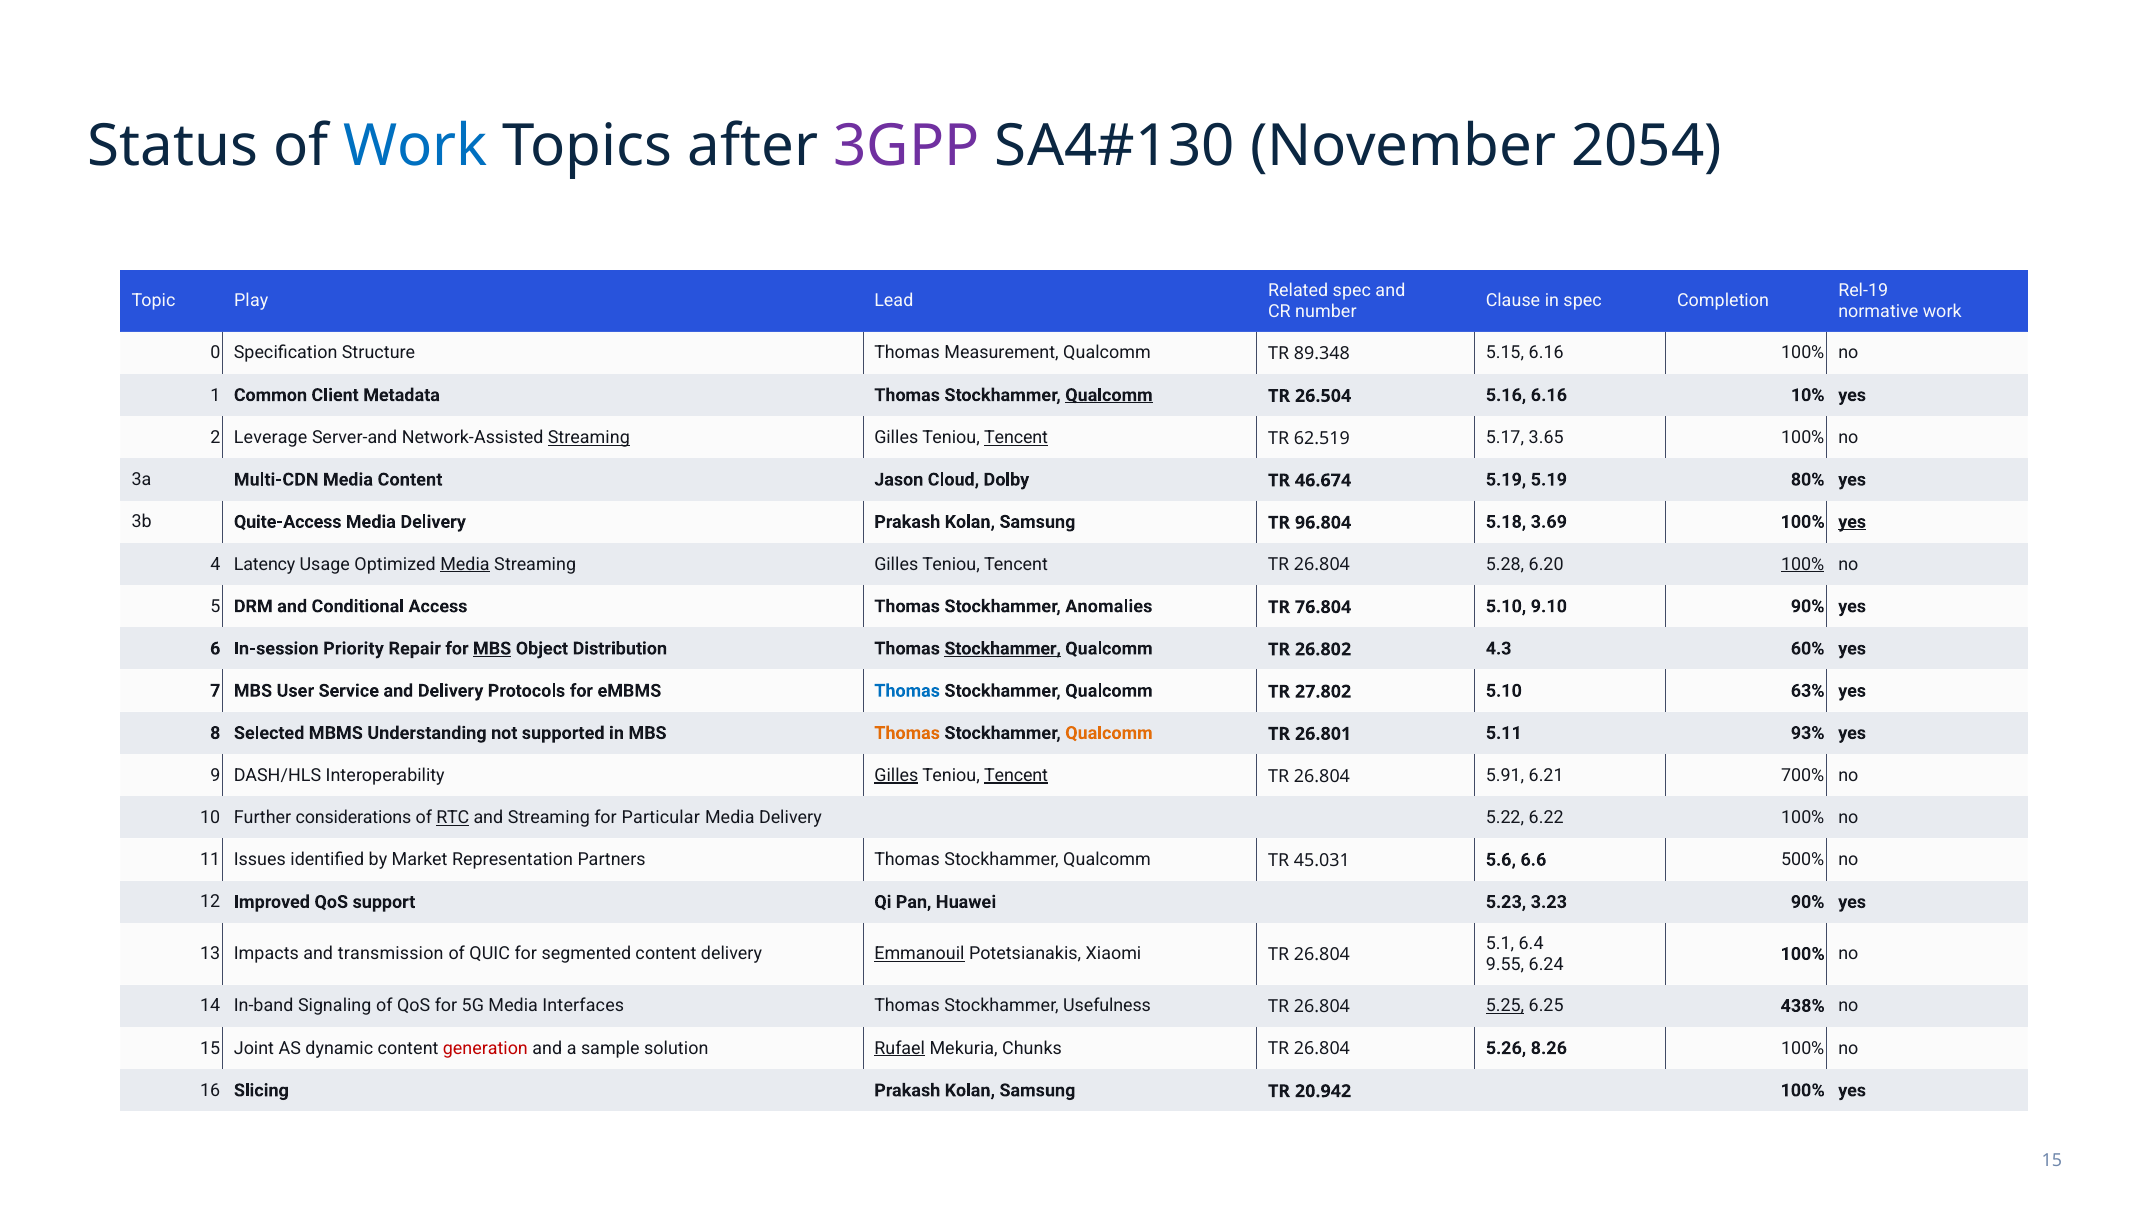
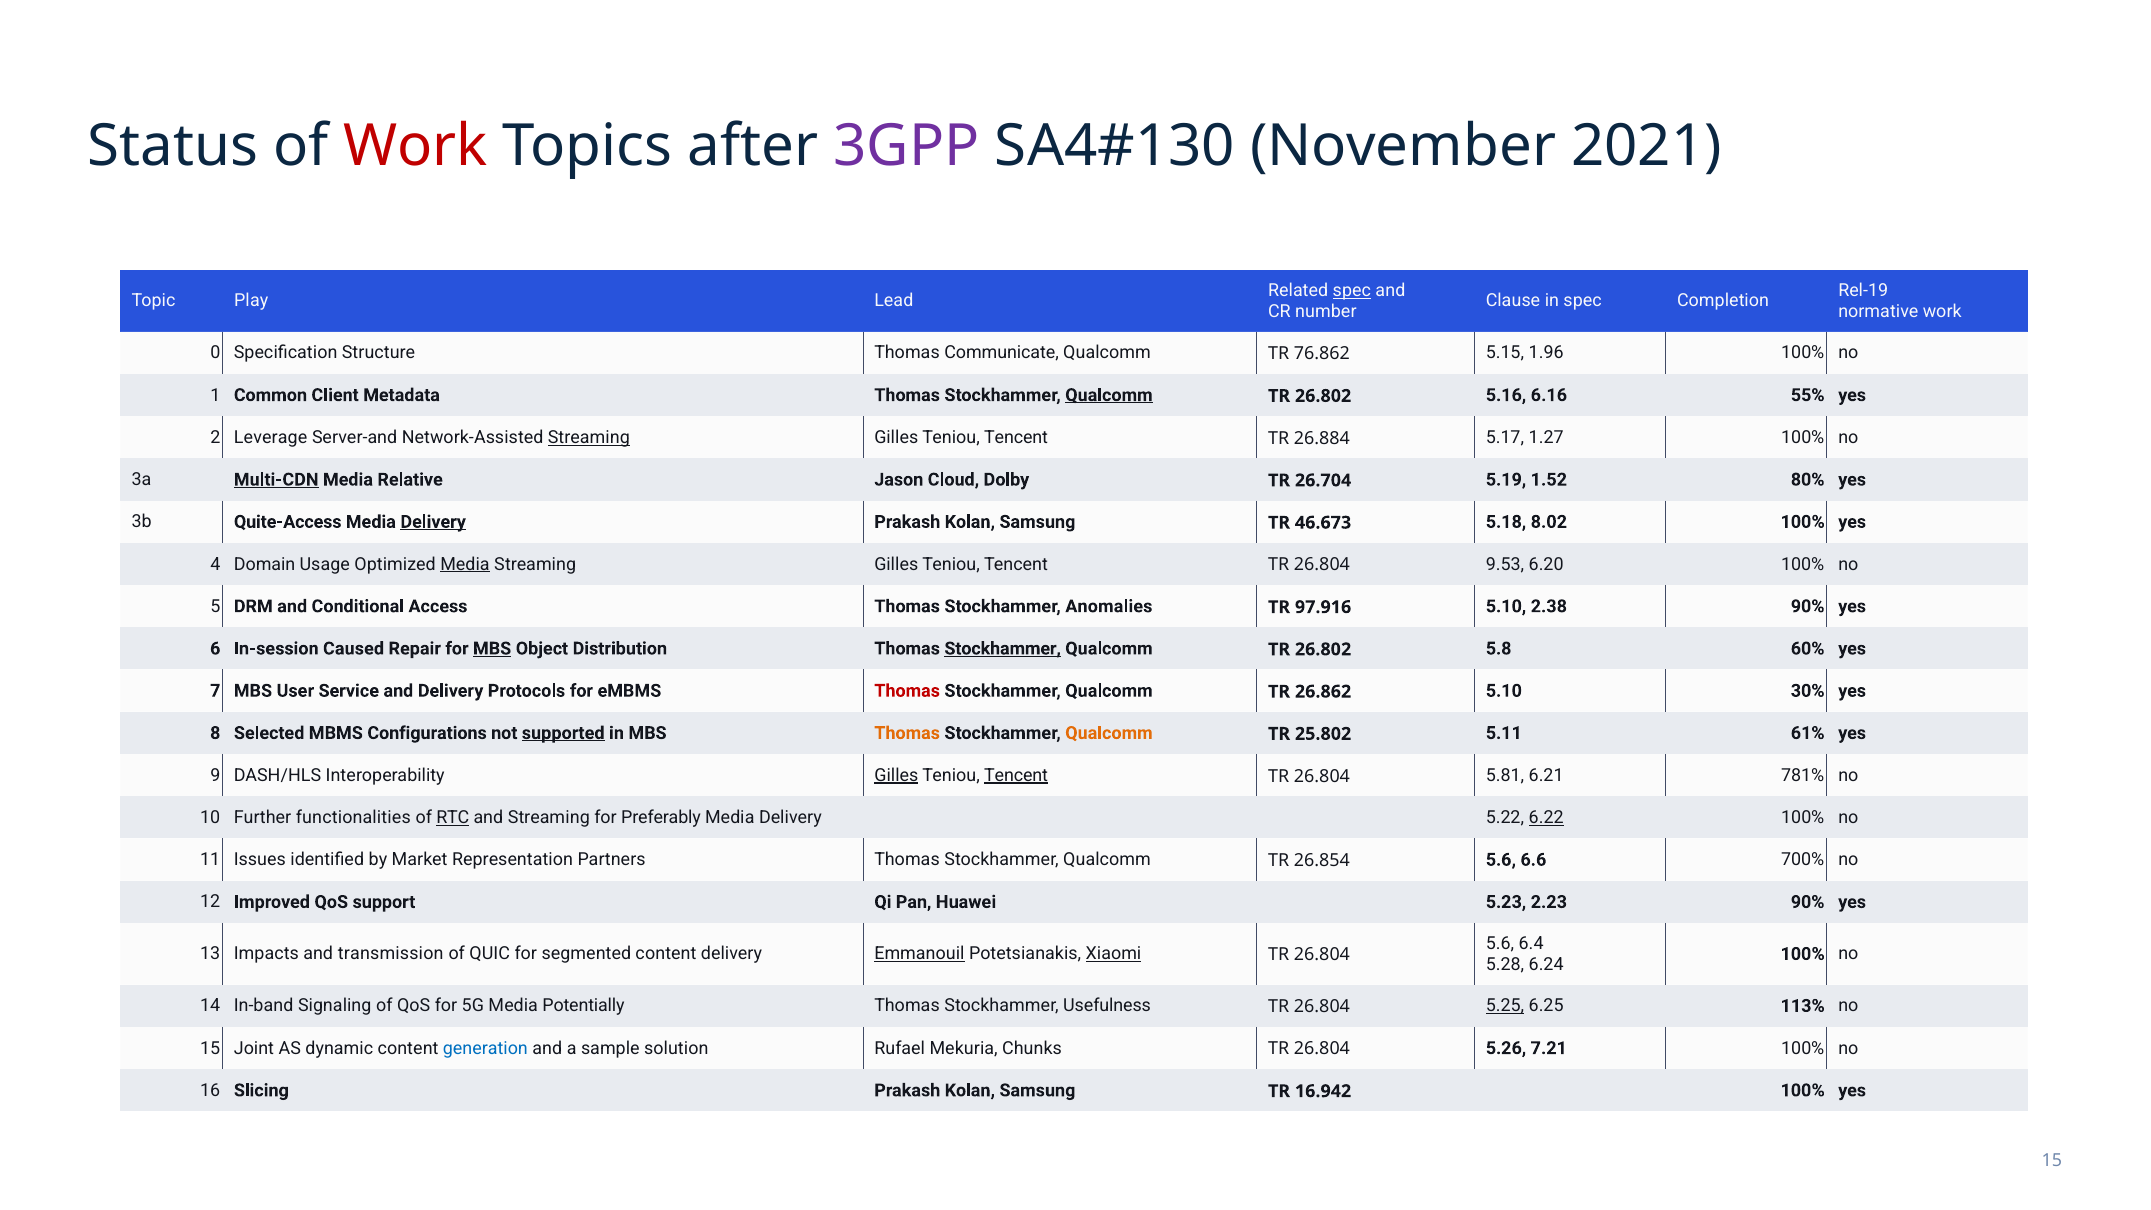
Work colour: blue -> red (415, 146)
2054: 2054 -> 2021 (1647, 146)
spec underline: none -> present (1352, 290)
Measurement: Measurement -> Communicate (1002, 353)
89.348: 89.348 -> 76.862 (1322, 354)
5.15 6.16: 6.16 -> 1.96 (1546, 353)
26.504: 26.504 -> 26.802 (1323, 396)
10%: 10% -> 55% (1808, 395)
Tencent underline: present -> none (1016, 437)
62.519: 62.519 -> 26.884 (1322, 438)
3.65: 3.65 -> 1.27 (1546, 437)
Multi-CDN underline: none -> present (276, 480)
Media Content: Content -> Relative (410, 480)
46.674: 46.674 -> 26.704 (1323, 480)
5.19 5.19: 5.19 -> 1.52 (1549, 480)
Delivery underline: none -> present (433, 522)
96.804: 96.804 -> 46.673 (1323, 523)
3.69: 3.69 -> 8.02 (1549, 522)
yes underline: present -> none (1852, 522)
Latency: Latency -> Domain (265, 564)
5.28: 5.28 -> 9.53 (1505, 564)
100% underline: present -> none (1803, 564)
76.804: 76.804 -> 97.916 (1323, 607)
9.10: 9.10 -> 2.38 (1549, 606)
Priority: Priority -> Caused (354, 649)
4.3: 4.3 -> 5.8 (1499, 649)
Thomas colour: blue -> red (907, 691)
27.802: 27.802 -> 26.862 (1323, 692)
63%: 63% -> 30% (1808, 691)
Understanding: Understanding -> Configurations (427, 733)
supported underline: none -> present (563, 733)
26.801: 26.801 -> 25.802 (1323, 734)
93%: 93% -> 61% (1808, 733)
5.91: 5.91 -> 5.81 (1505, 775)
700%: 700% -> 781% (1803, 775)
considerations: considerations -> functionalities (353, 817)
Particular: Particular -> Preferably (661, 817)
6.22 underline: none -> present (1546, 817)
45.031: 45.031 -> 26.854 (1322, 861)
500%: 500% -> 700% (1803, 860)
3.23: 3.23 -> 2.23 (1549, 902)
5.1: 5.1 -> 5.6 (1500, 943)
Xiaomi underline: none -> present (1114, 954)
9.55: 9.55 -> 5.28 (1505, 964)
Interfaces: Interfaces -> Potentially (583, 1006)
438%: 438% -> 113% (1803, 1006)
generation colour: red -> blue (485, 1048)
Rufael underline: present -> none (900, 1048)
8.26: 8.26 -> 7.21 (1549, 1048)
20.942: 20.942 -> 16.942 (1323, 1091)
